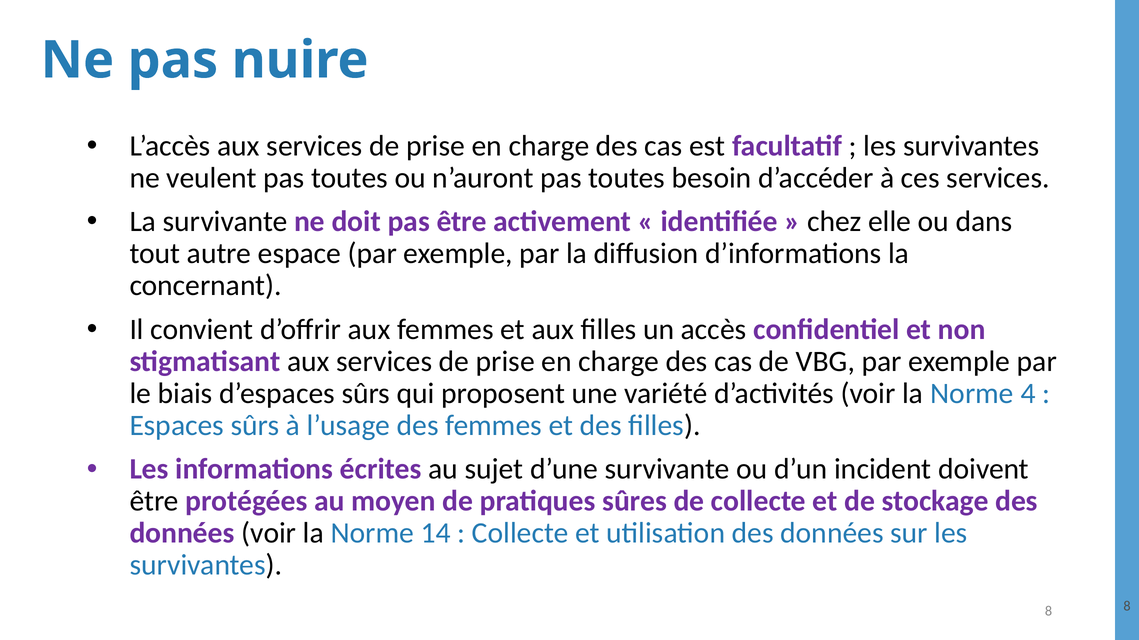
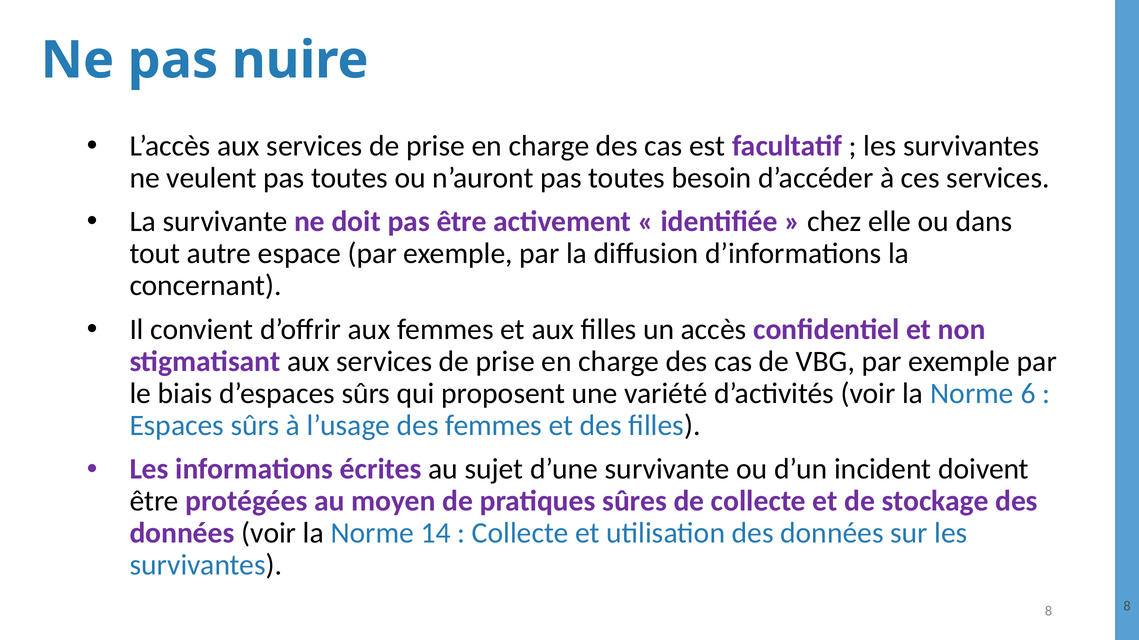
4: 4 -> 6 (1028, 394)
